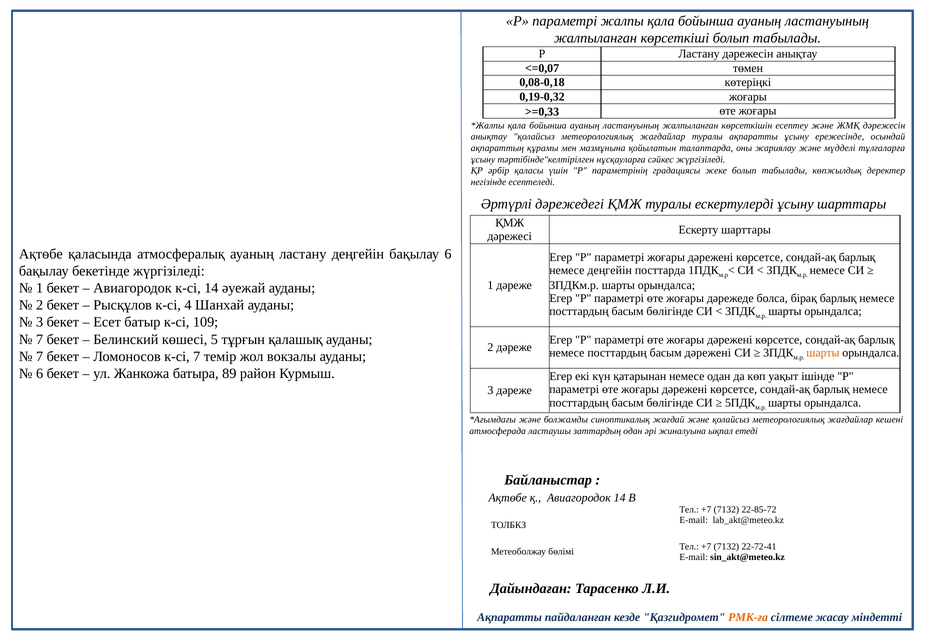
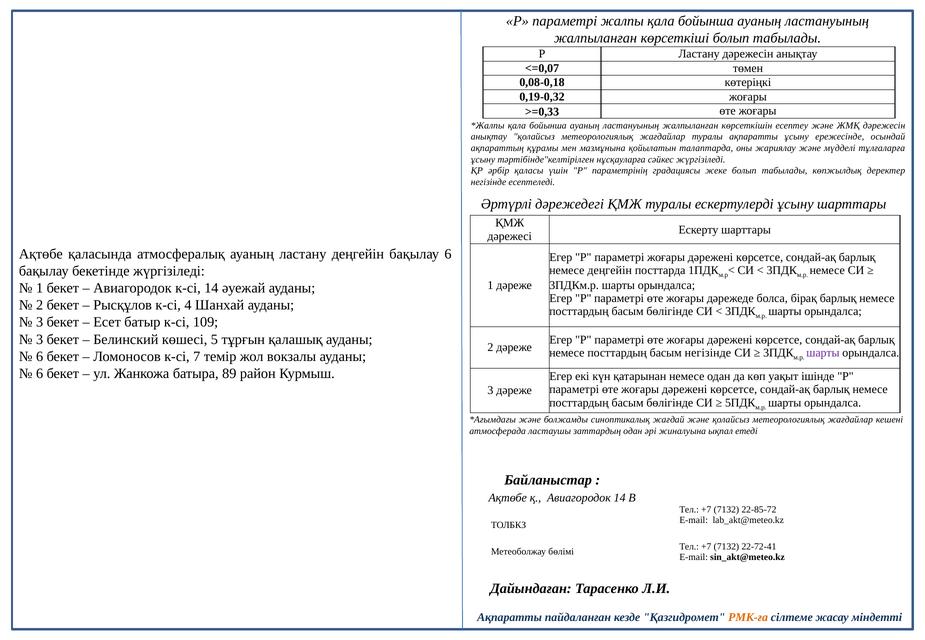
7: 7 -> 3 (40, 340)
басым дәрежені: дәрежені -> негізінде (708, 353)
шарты colour: orange -> purple (823, 353)
7: 7 -> 6 (40, 357)
